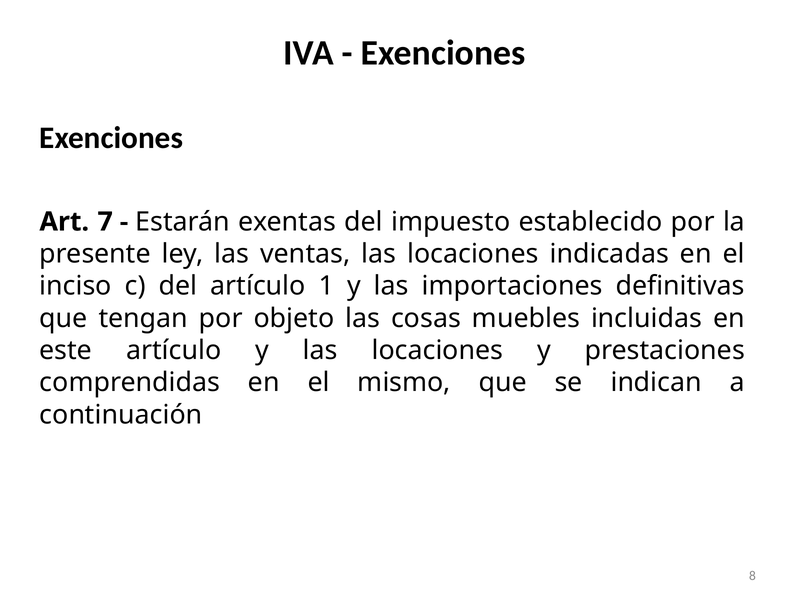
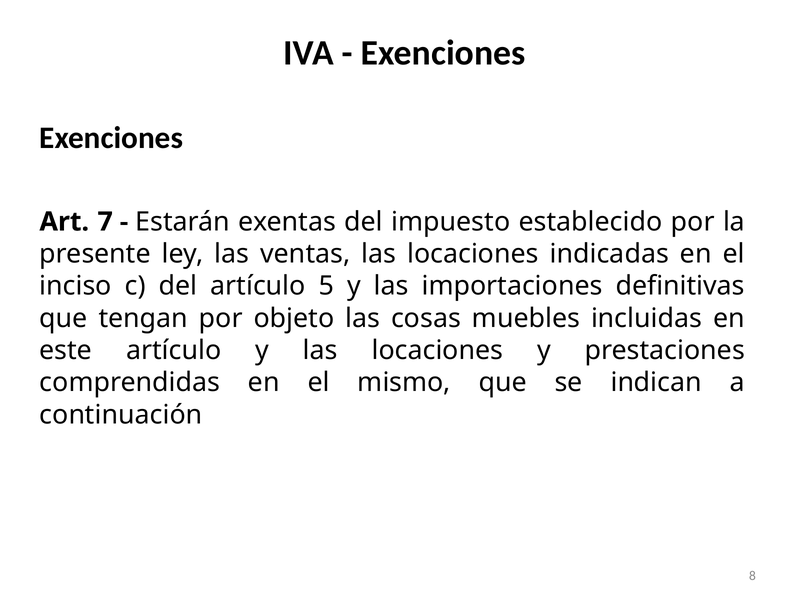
1: 1 -> 5 (326, 286)
